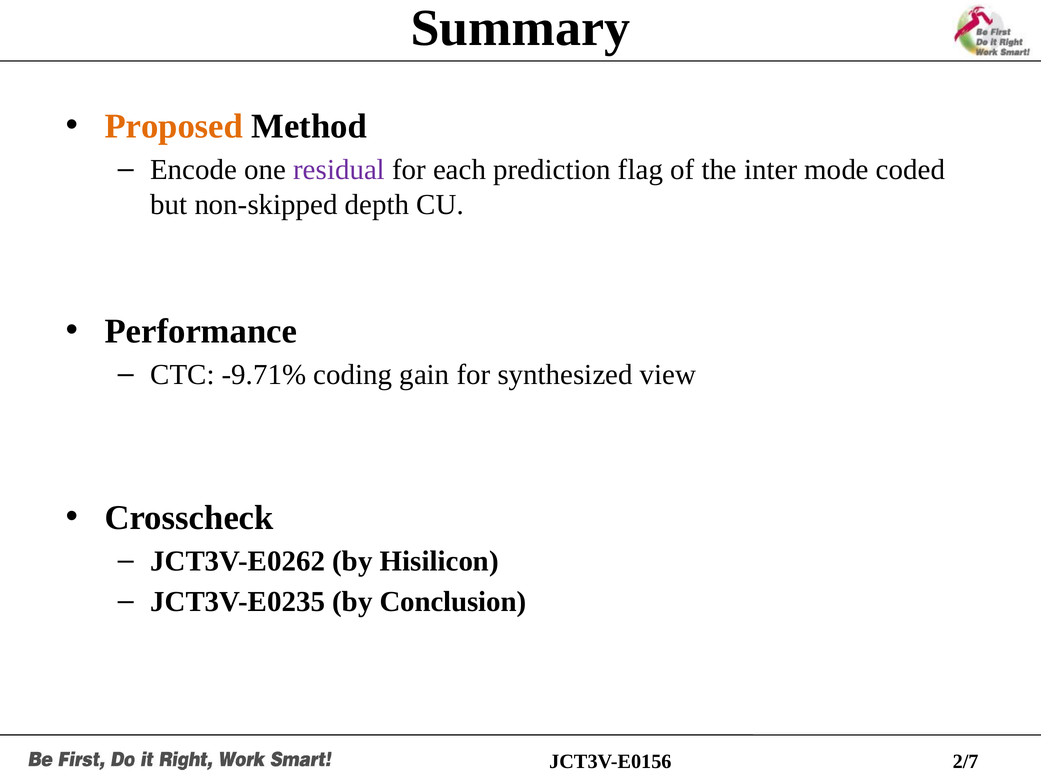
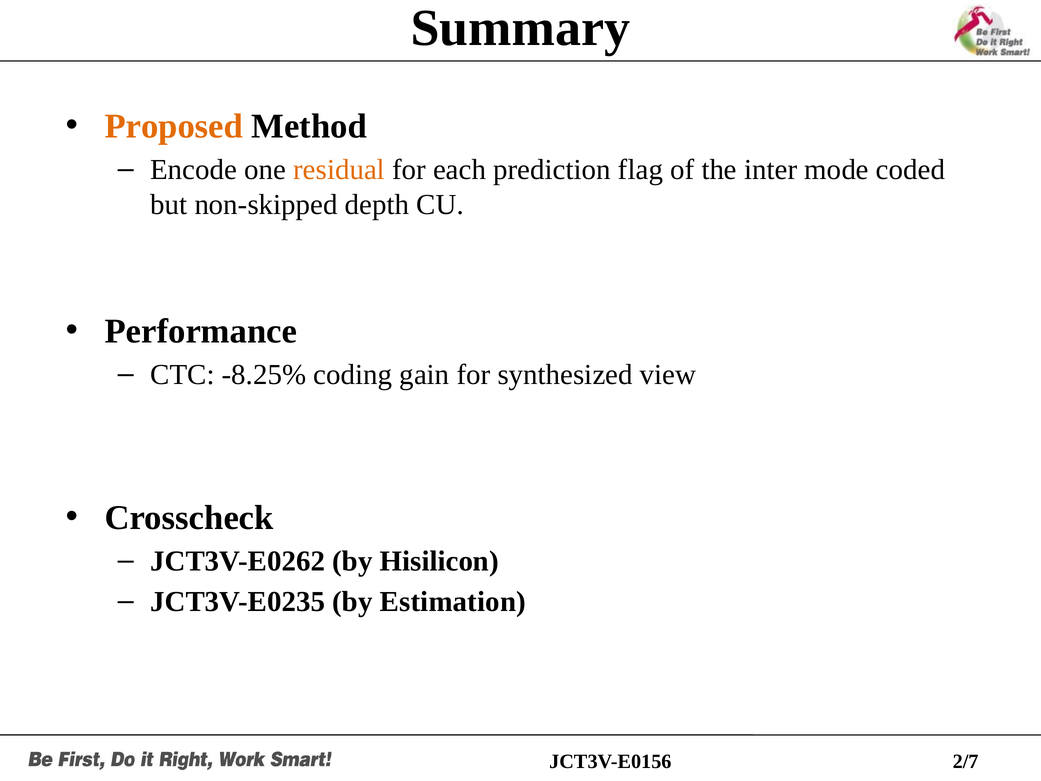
residual colour: purple -> orange (339, 170)
-9.71%: -9.71% -> -8.25% (264, 375)
Conclusion: Conclusion -> Estimation (453, 602)
